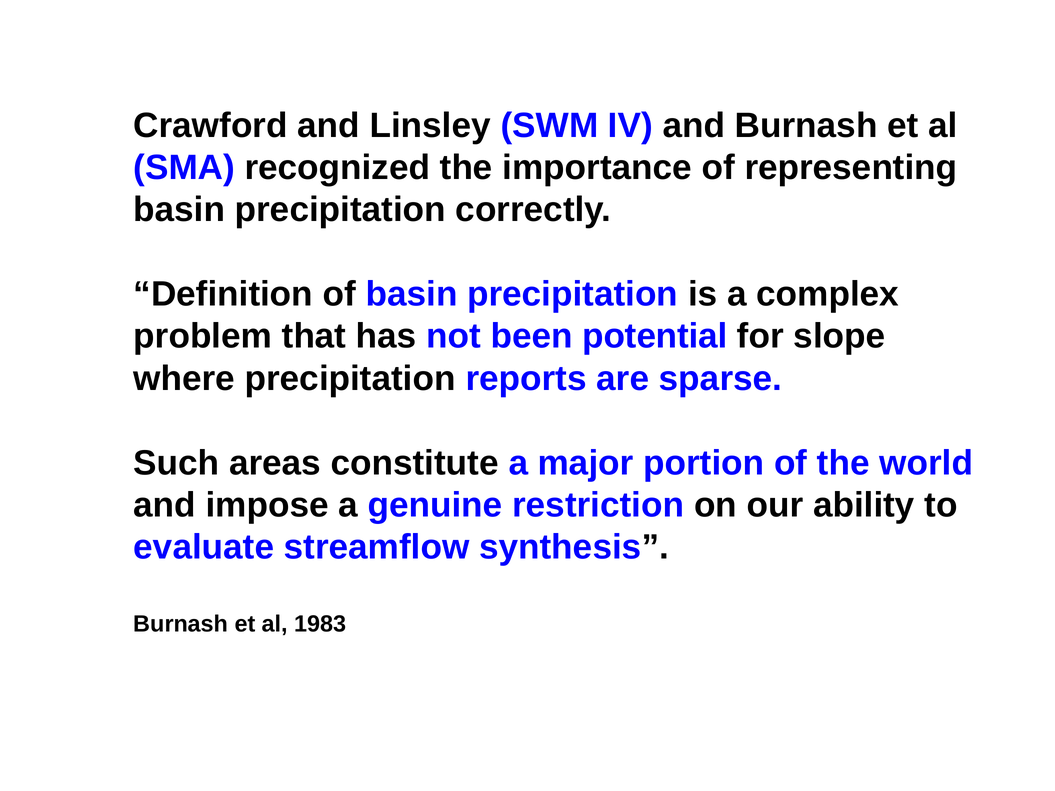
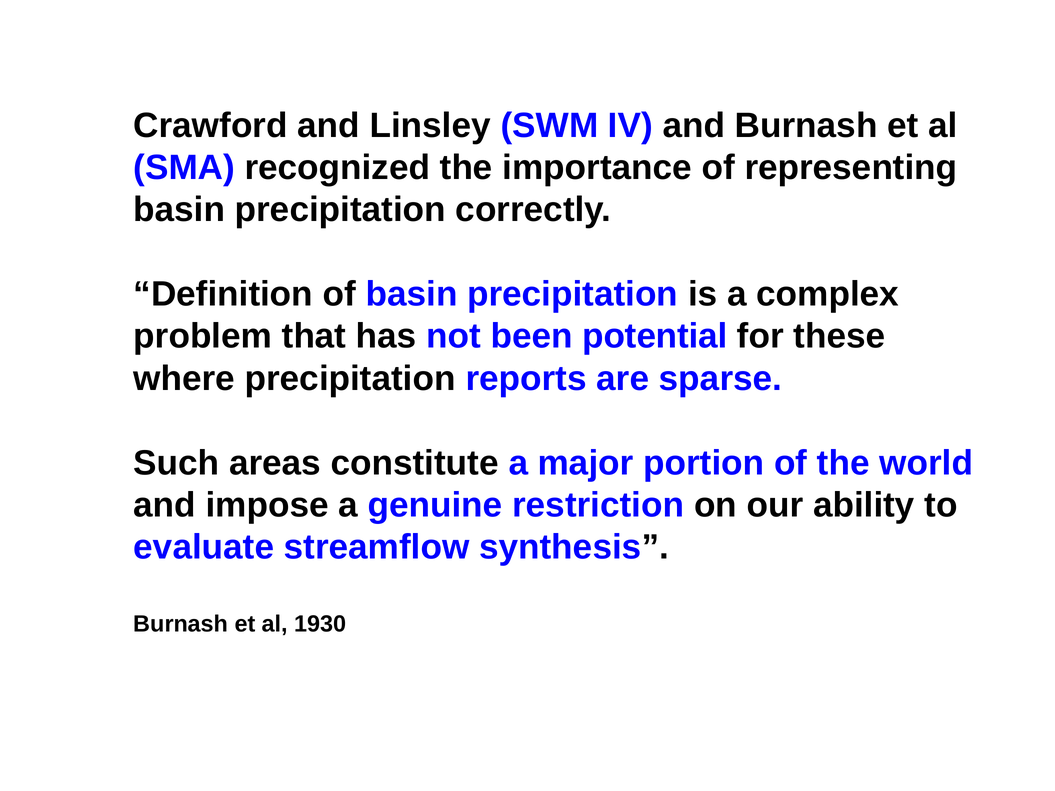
slope: slope -> these (839, 336)
1983: 1983 -> 1930 (320, 624)
